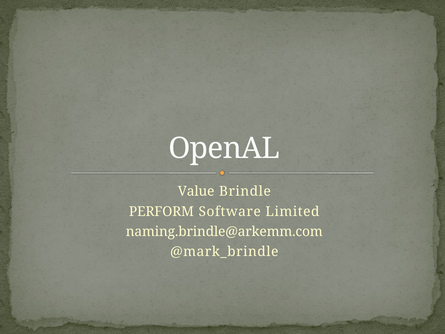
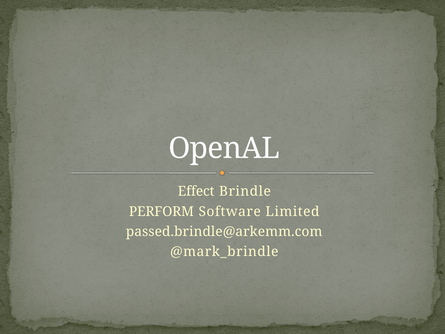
Value: Value -> Effect (196, 191)
naming.brindle@arkemm.com: naming.brindle@arkemm.com -> passed.brindle@arkemm.com (224, 231)
